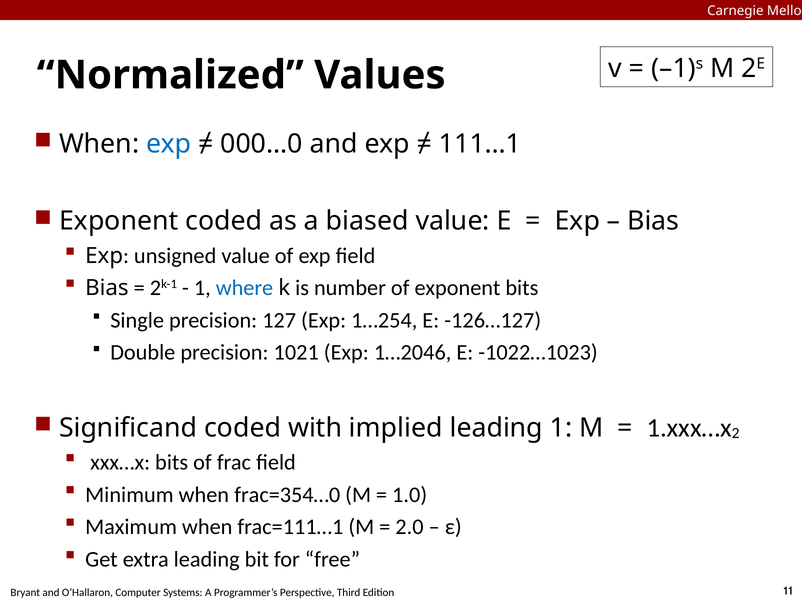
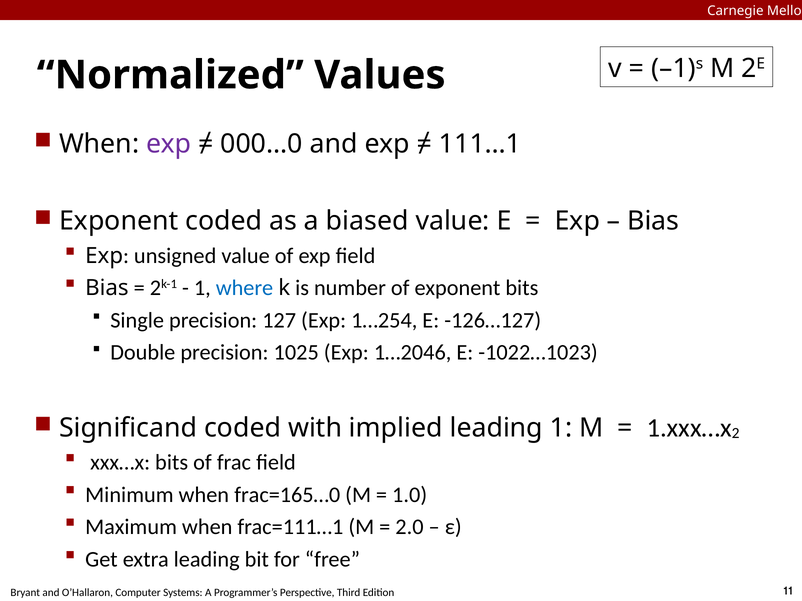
exp colour: blue -> purple (169, 144)
1021: 1021 -> 1025 (296, 353)
frac=354…0: frac=354…0 -> frac=165…0 (287, 495)
